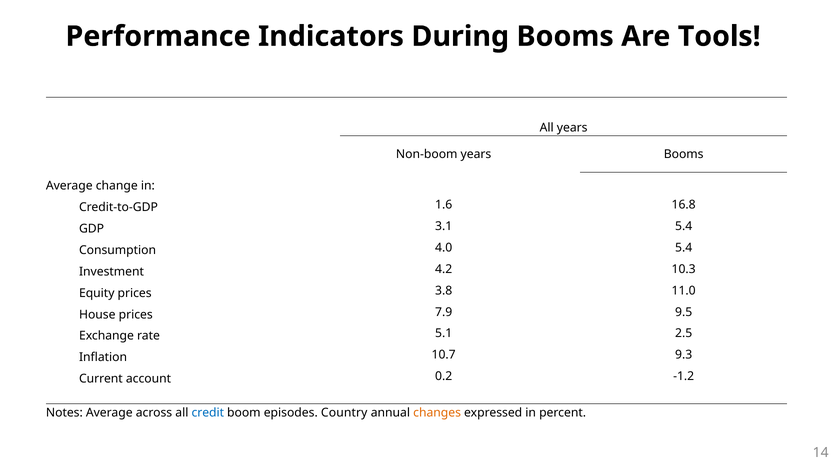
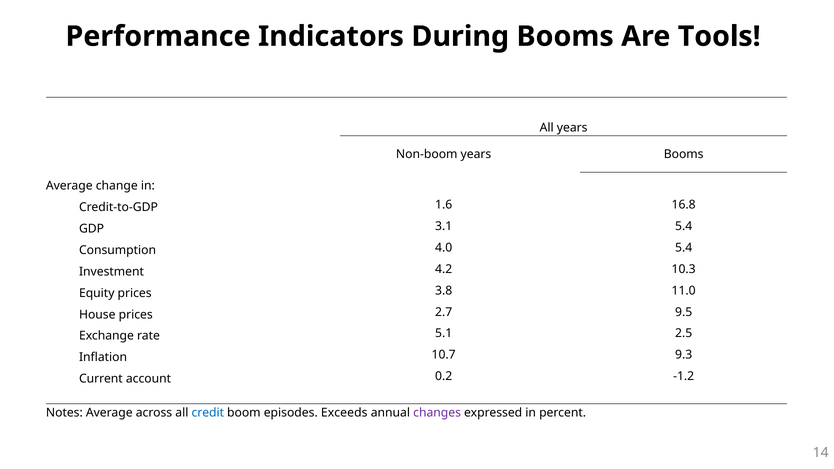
7.9: 7.9 -> 2.7 (444, 312)
Country: Country -> Exceeds (344, 413)
changes colour: orange -> purple (437, 413)
